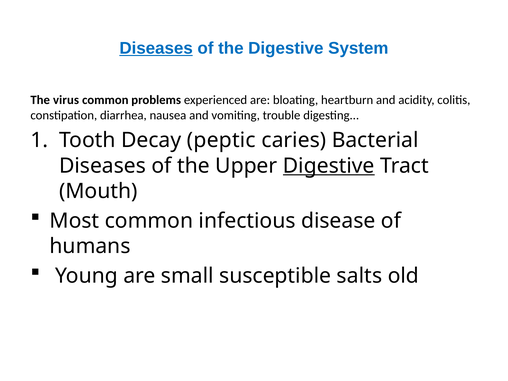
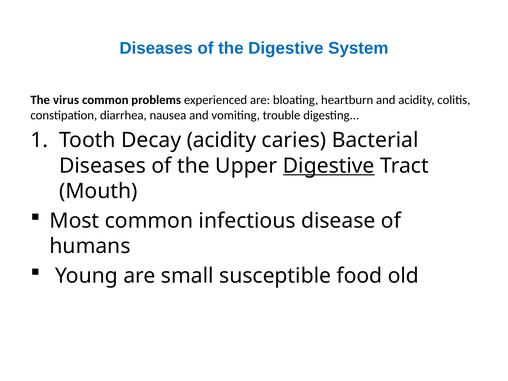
Diseases underline: present -> none (156, 48)
Decay peptic: peptic -> acidity (222, 140)
salts: salts -> food (359, 276)
